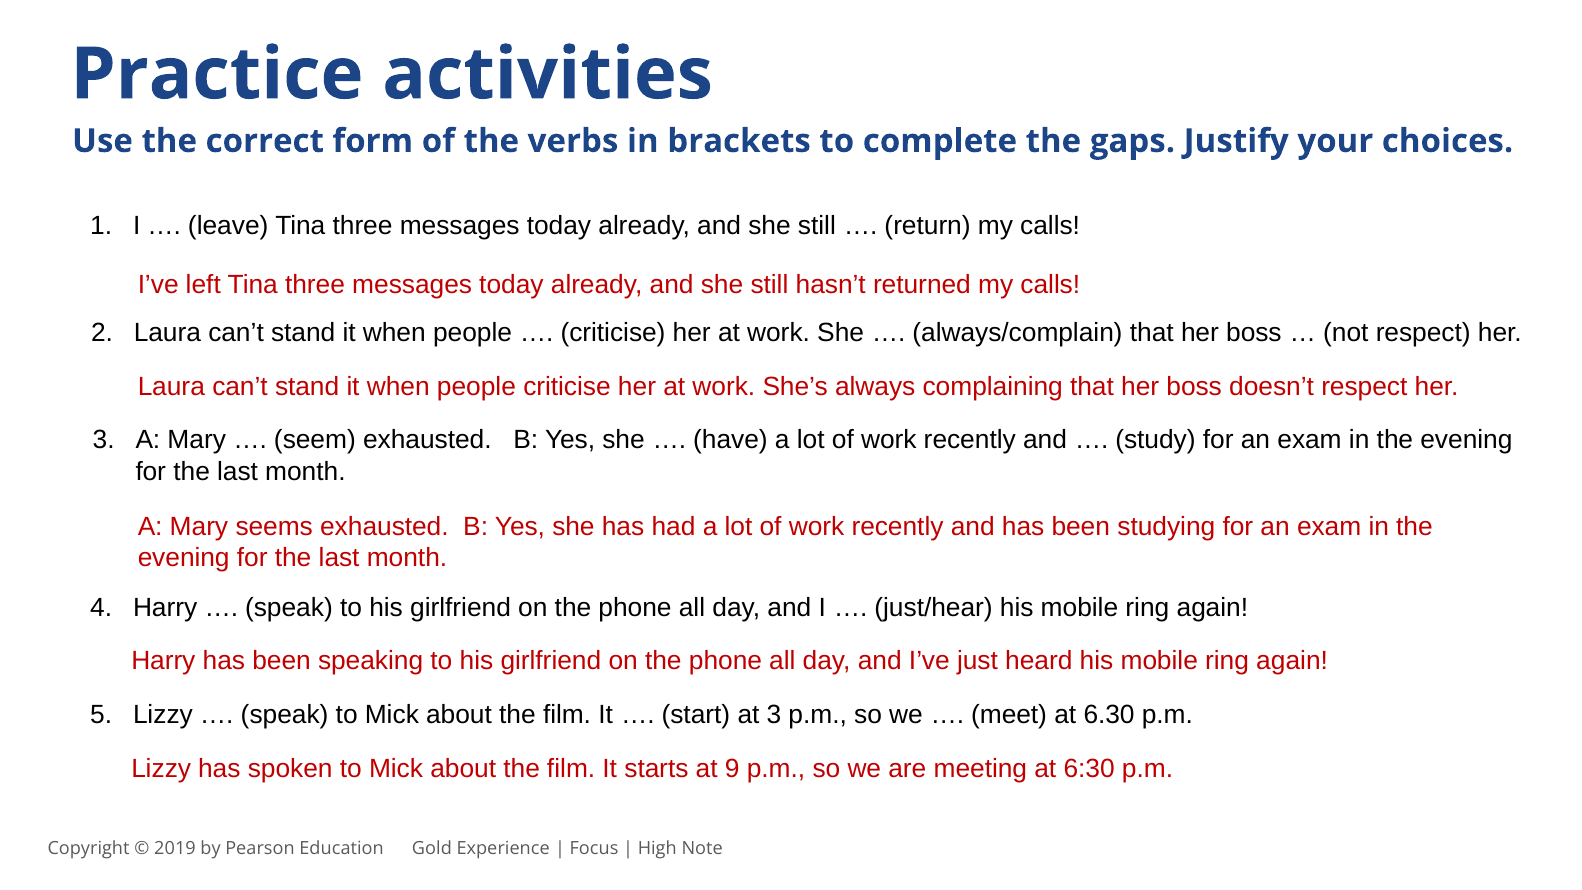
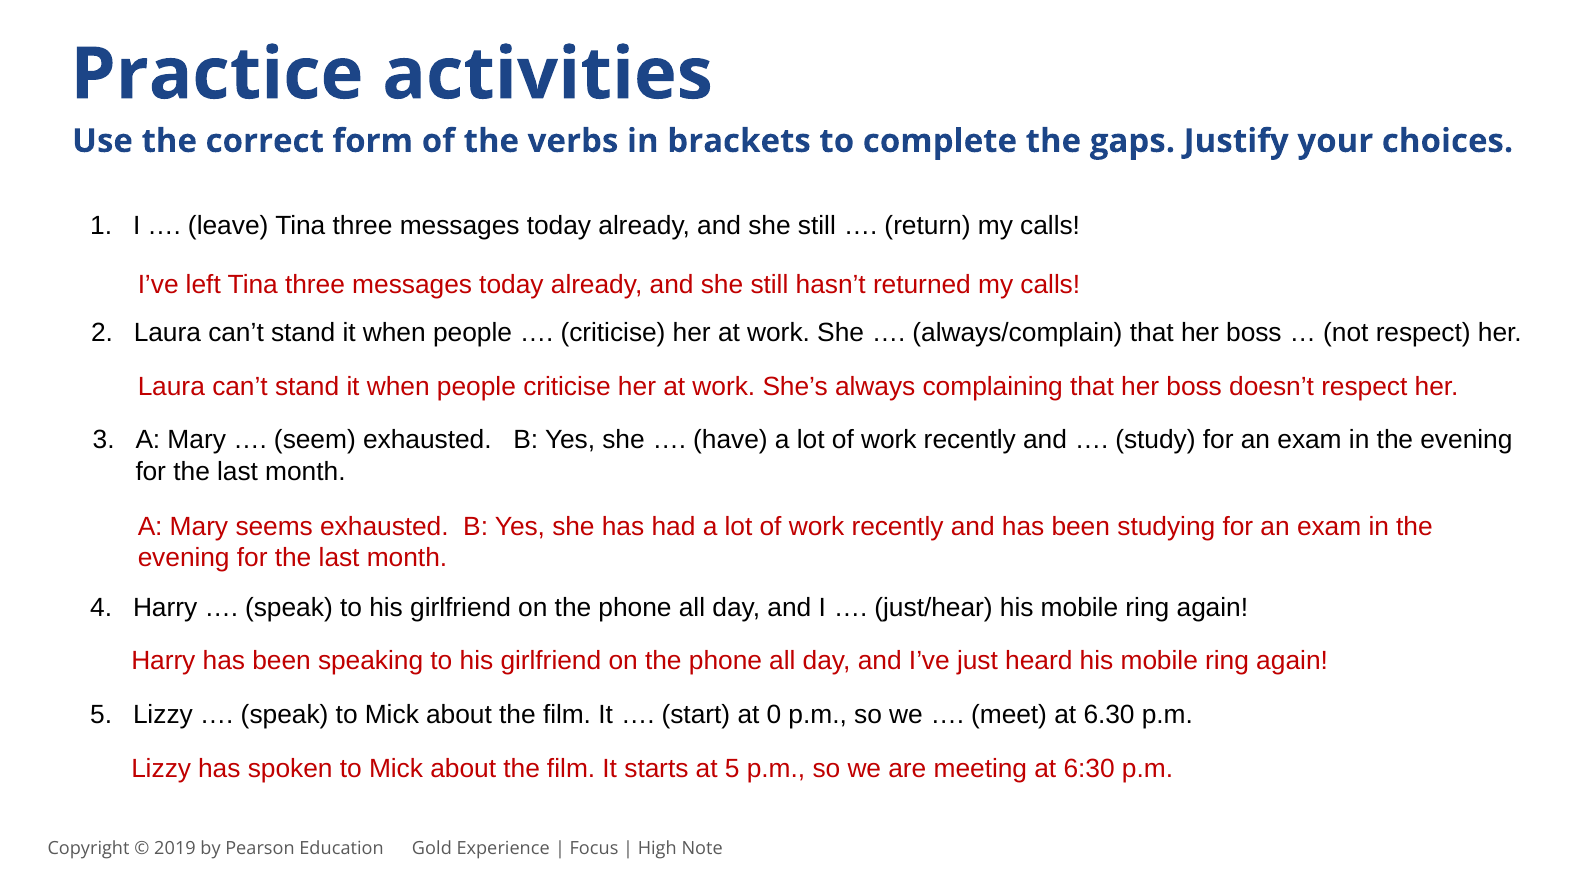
at 3: 3 -> 0 (774, 714)
at 9: 9 -> 5 (732, 768)
